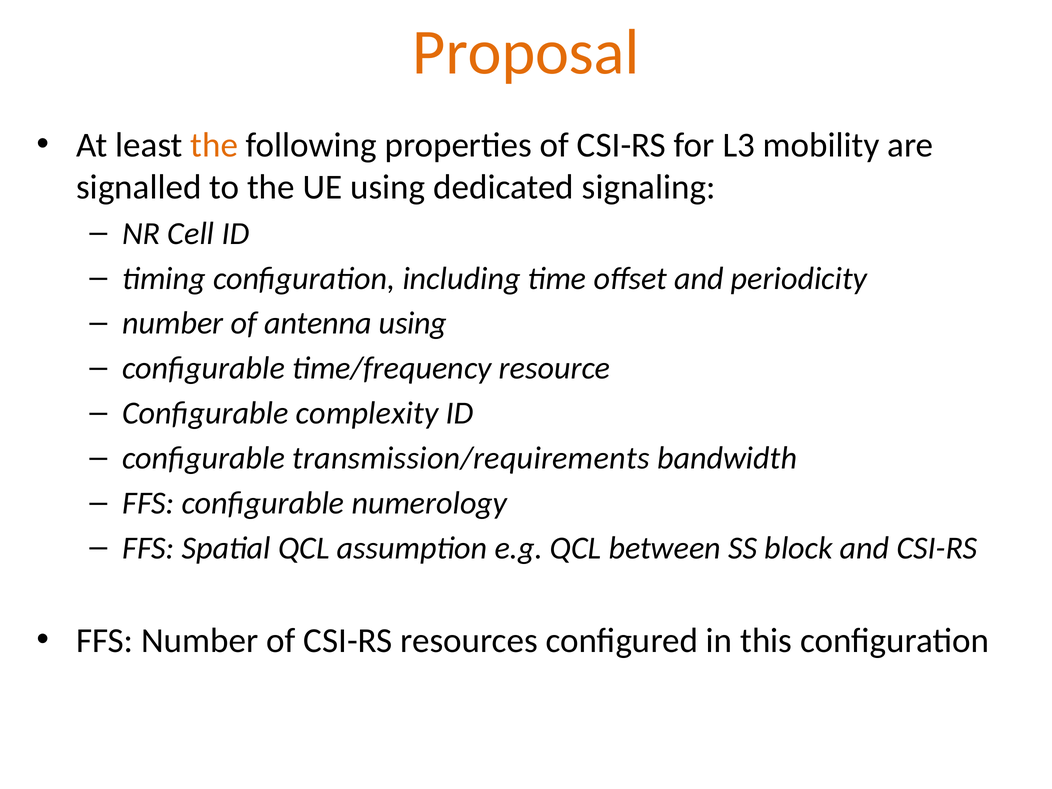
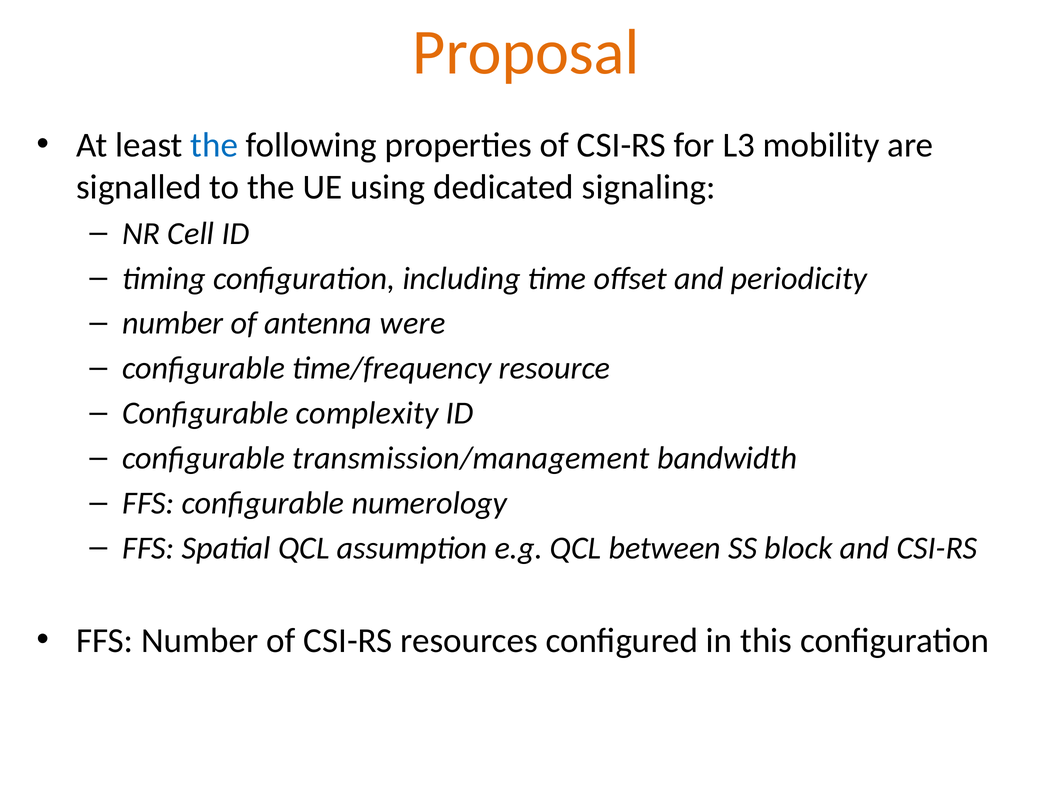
the colour: orange -> blue (214, 145)
antenna using: using -> were (413, 323)
transmission/requirements: transmission/requirements -> transmission/management (471, 458)
